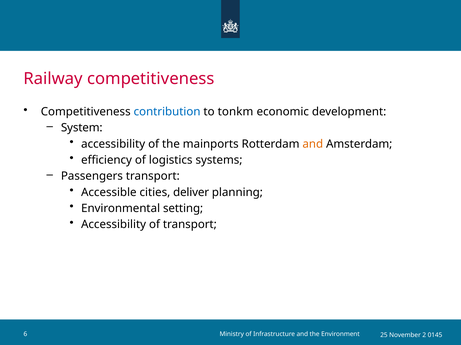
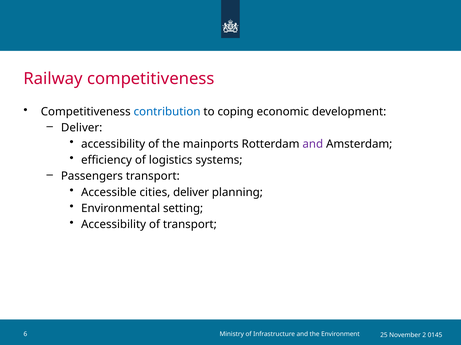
tonkm: tonkm -> coping (236, 112)
System: System -> Deliver (82, 128)
and colour: orange -> purple (313, 144)
